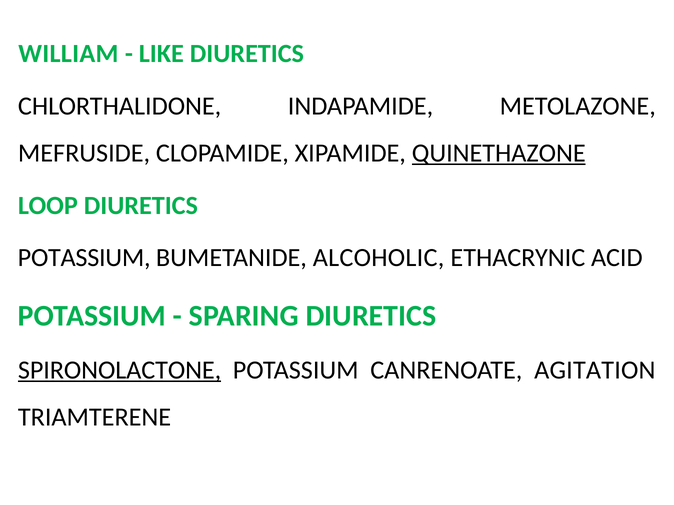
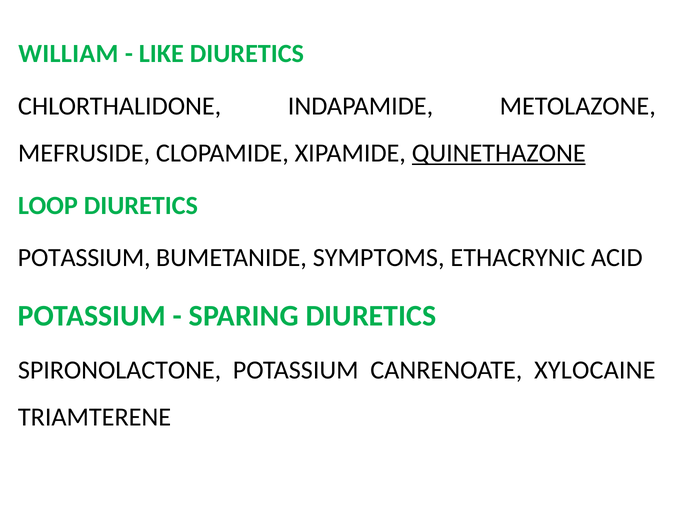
ALCOHOLIC: ALCOHOLIC -> SYMPTOMS (379, 258)
SPIRONOLACTONE underline: present -> none (120, 370)
AGITATION: AGITATION -> XYLOCAINE (595, 370)
